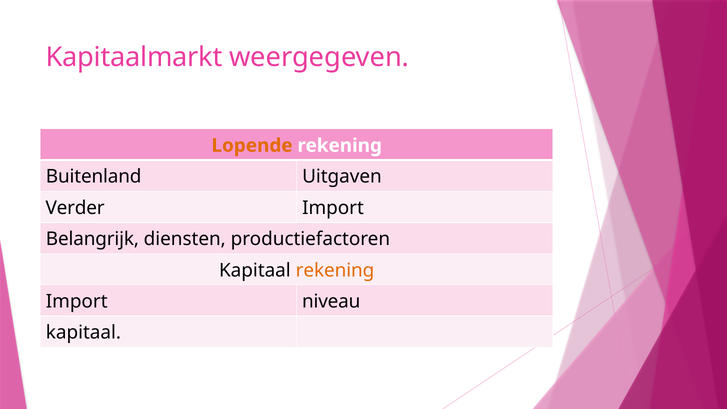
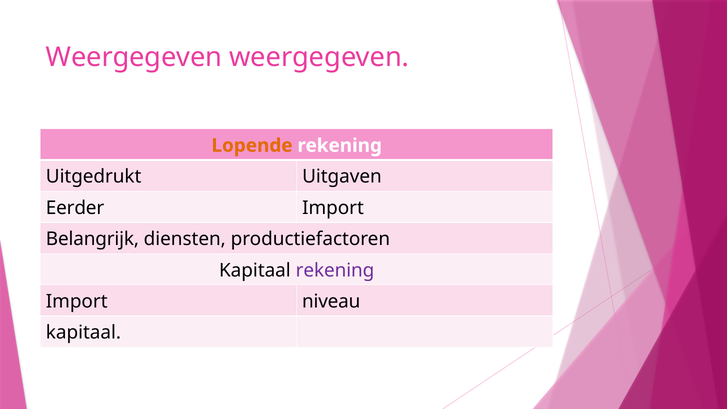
Kapitaalmarkt: Kapitaalmarkt -> Weergegeven (134, 57)
Buitenland: Buitenland -> Uitgedrukt (94, 177)
Verder: Verder -> Eerder (75, 208)
rekening colour: orange -> purple (335, 270)
